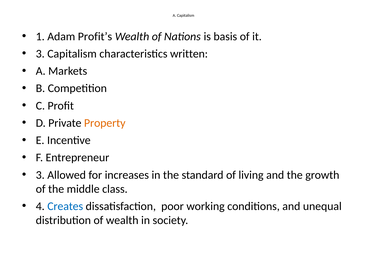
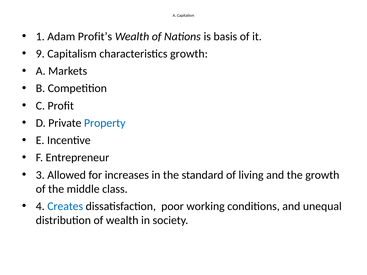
3: 3 -> 9 (40, 54)
characteristics written: written -> growth (189, 54)
Property colour: orange -> blue (105, 123)
